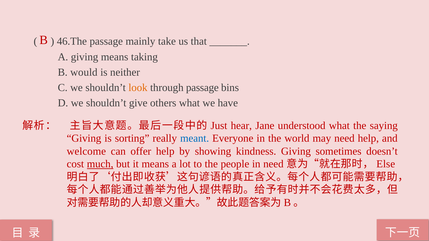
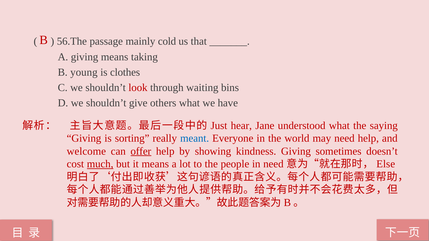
46.The: 46.The -> 56.The (72, 41)
take: take -> cold (167, 41)
would: would -> young (84, 72)
neither: neither -> clothes (125, 72)
look colour: orange -> red (138, 88)
through passage: passage -> waiting (202, 88)
offer underline: none -> present (141, 151)
